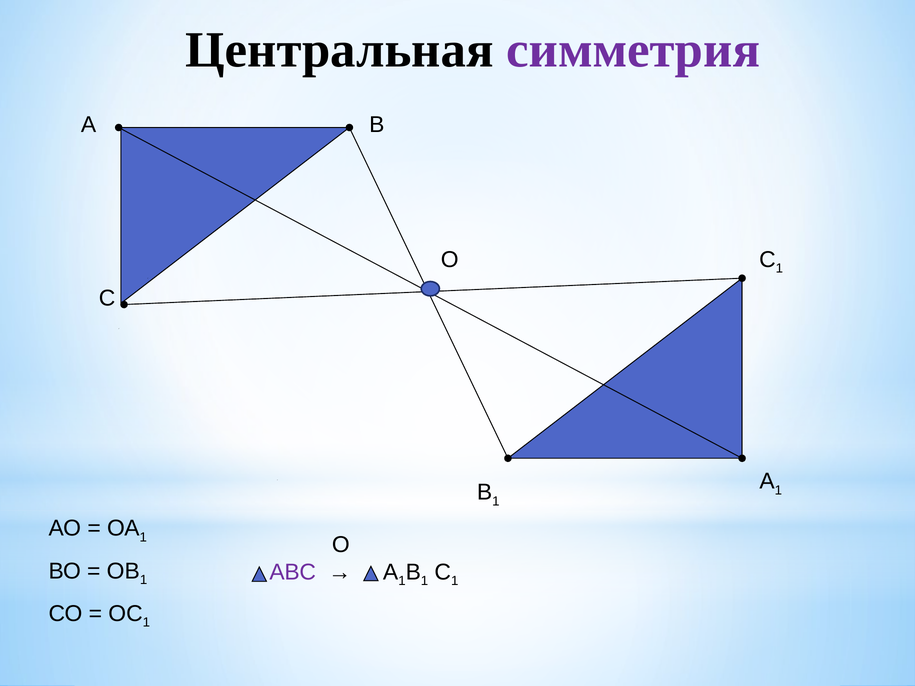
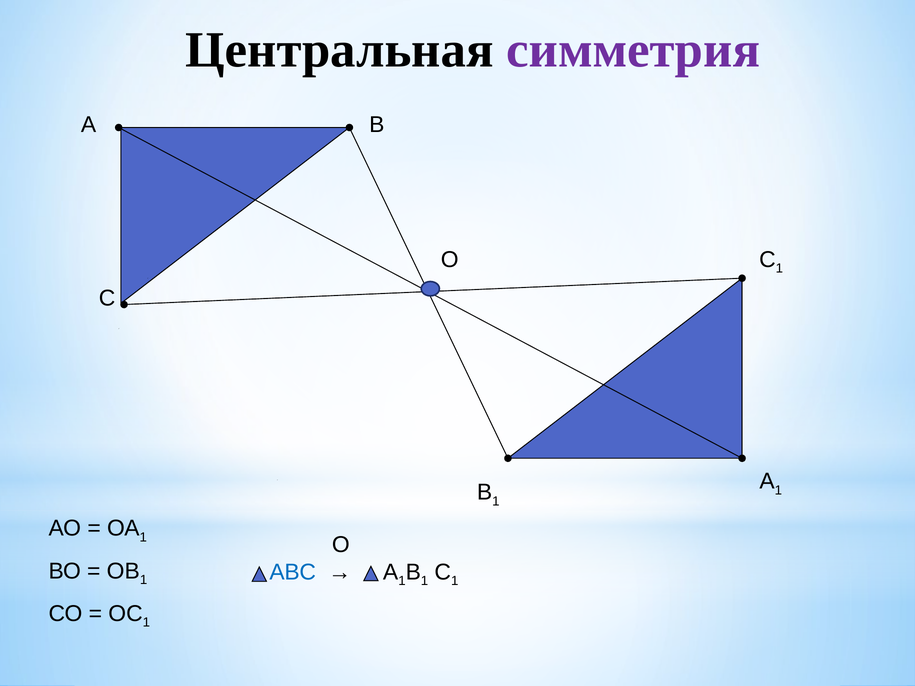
АВС colour: purple -> blue (293, 572)
